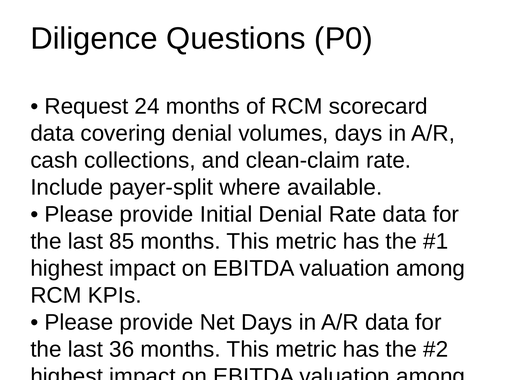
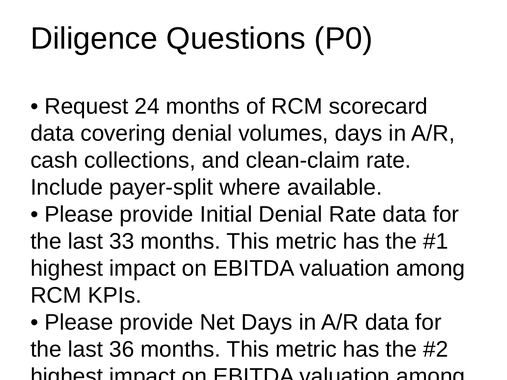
85: 85 -> 33 (122, 242)
